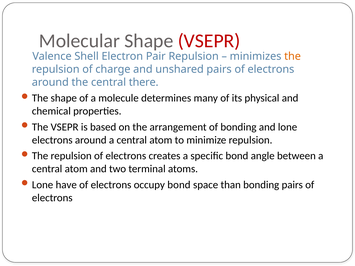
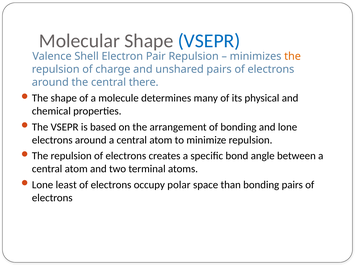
VSEPR colour: red -> blue (209, 41)
have: have -> least (66, 185)
occupy bond: bond -> polar (179, 185)
